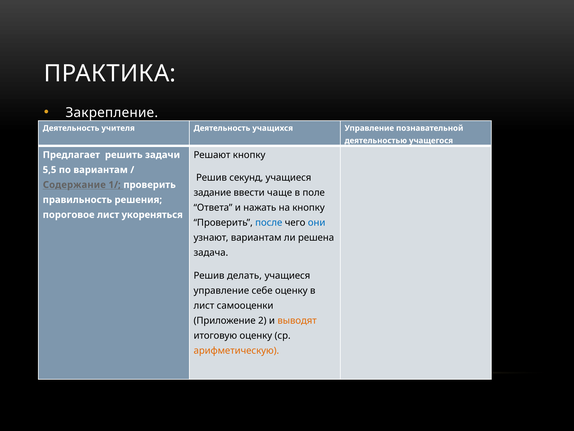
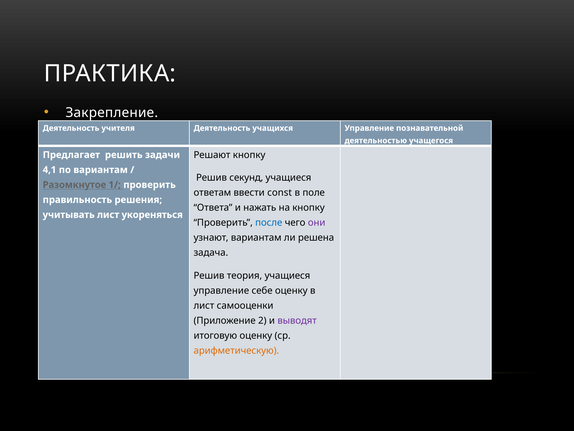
5,5: 5,5 -> 4,1 (49, 170)
Содержание: Содержание -> Разомкнутое (74, 185)
задание: задание -> ответам (212, 193)
чаще: чаще -> const (280, 193)
пороговое: пороговое -> учитывать (69, 215)
они colour: blue -> purple (317, 222)
делать: делать -> теория (244, 275)
выводят colour: orange -> purple (297, 320)
